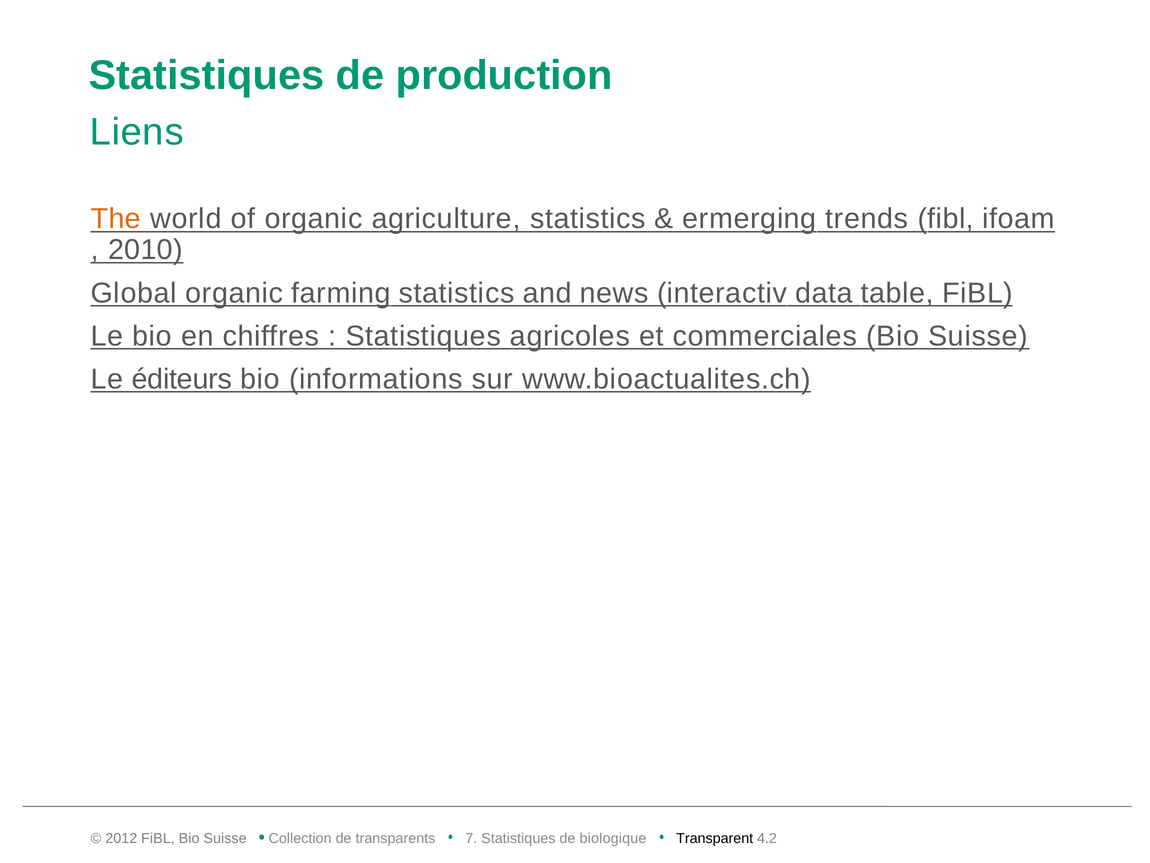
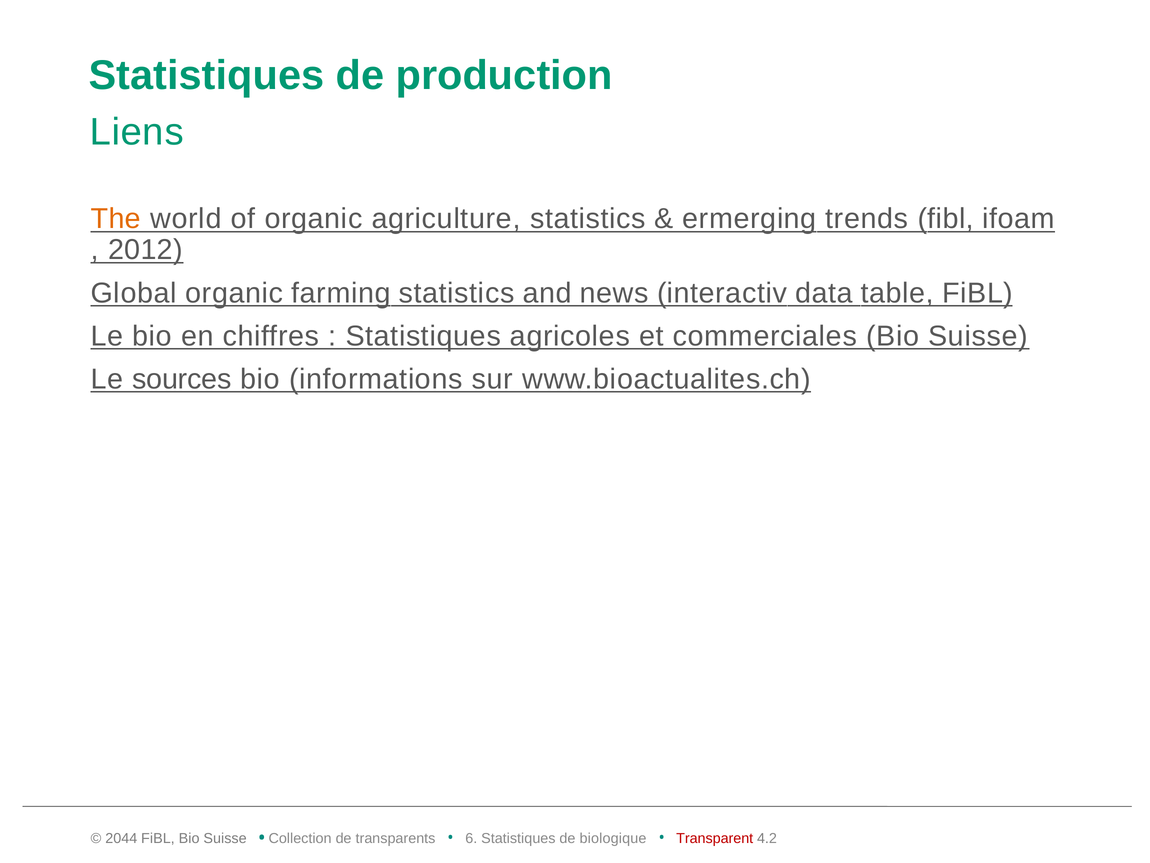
2010: 2010 -> 2012 (146, 250)
éditeurs: éditeurs -> sources (182, 379)
2012: 2012 -> 2044 (121, 838)
7: 7 -> 6 (471, 838)
Transparent colour: black -> red (715, 838)
